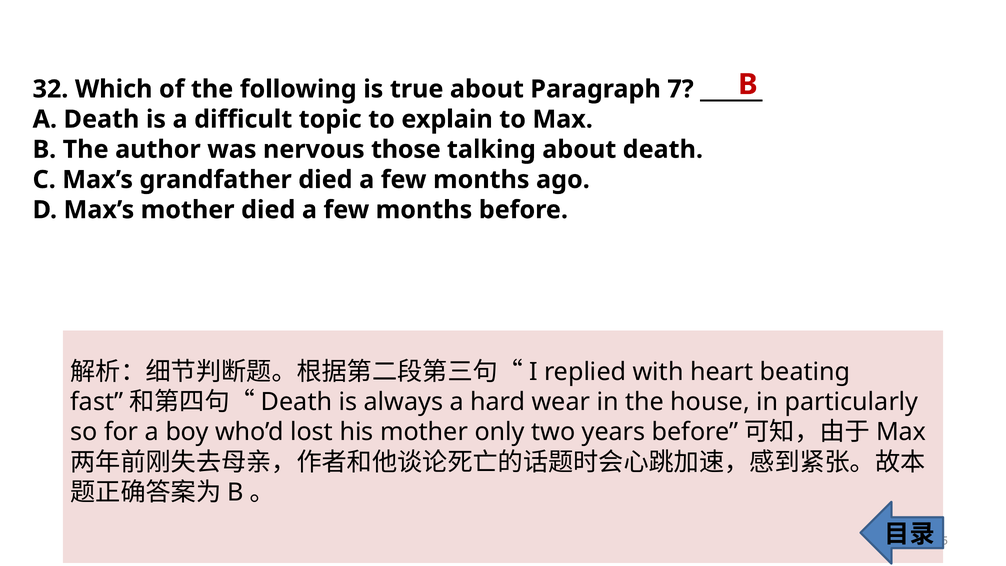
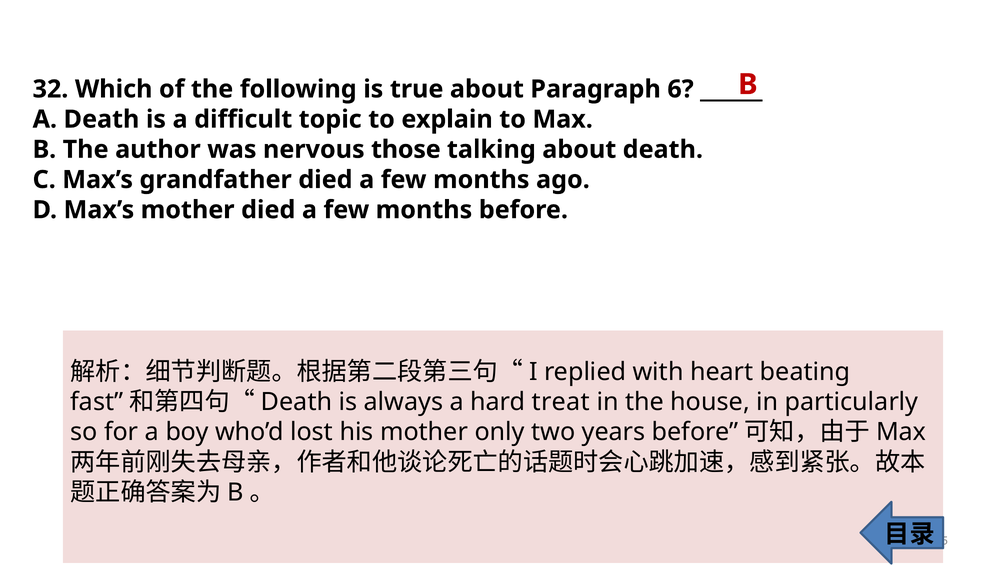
7: 7 -> 6 (681, 89)
wear: wear -> treat (561, 402)
